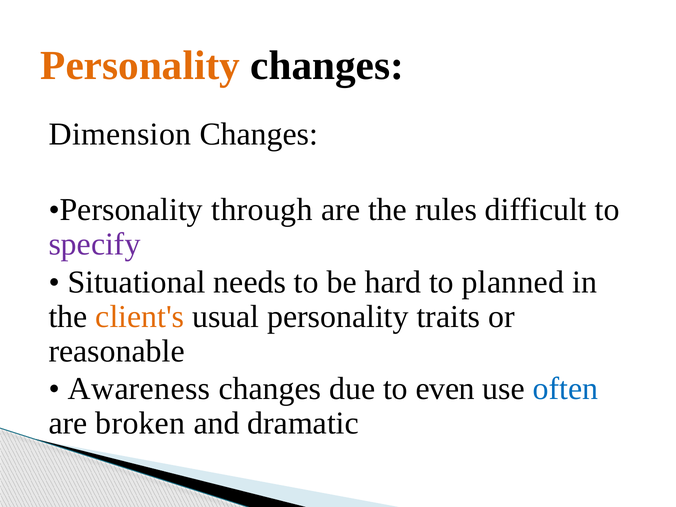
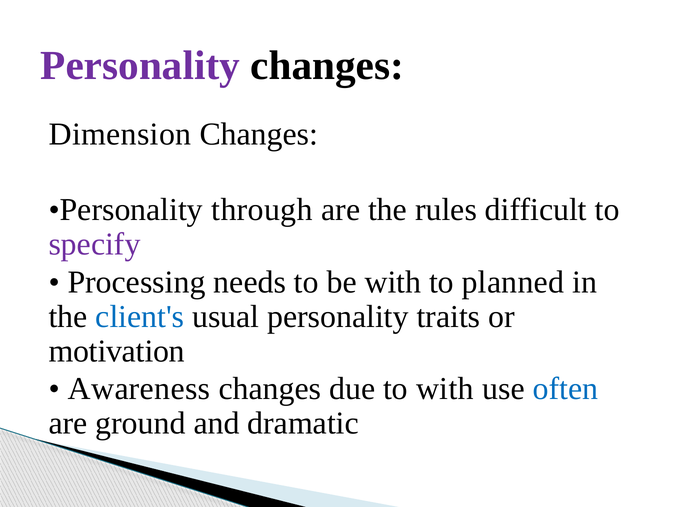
Personality colour: orange -> purple (140, 65)
Situational: Situational -> Processing (137, 282)
be hard: hard -> with (393, 282)
client's colour: orange -> blue (140, 317)
reasonable: reasonable -> motivation (117, 351)
to even: even -> with (445, 389)
broken: broken -> ground (141, 423)
